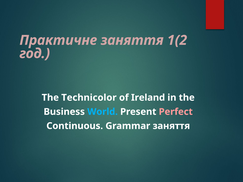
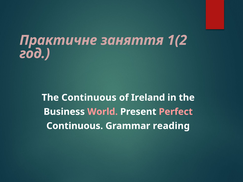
The Technicolor: Technicolor -> Continuous (89, 98)
World colour: light blue -> pink (103, 112)
Grammar заняття: заняття -> reading (171, 126)
